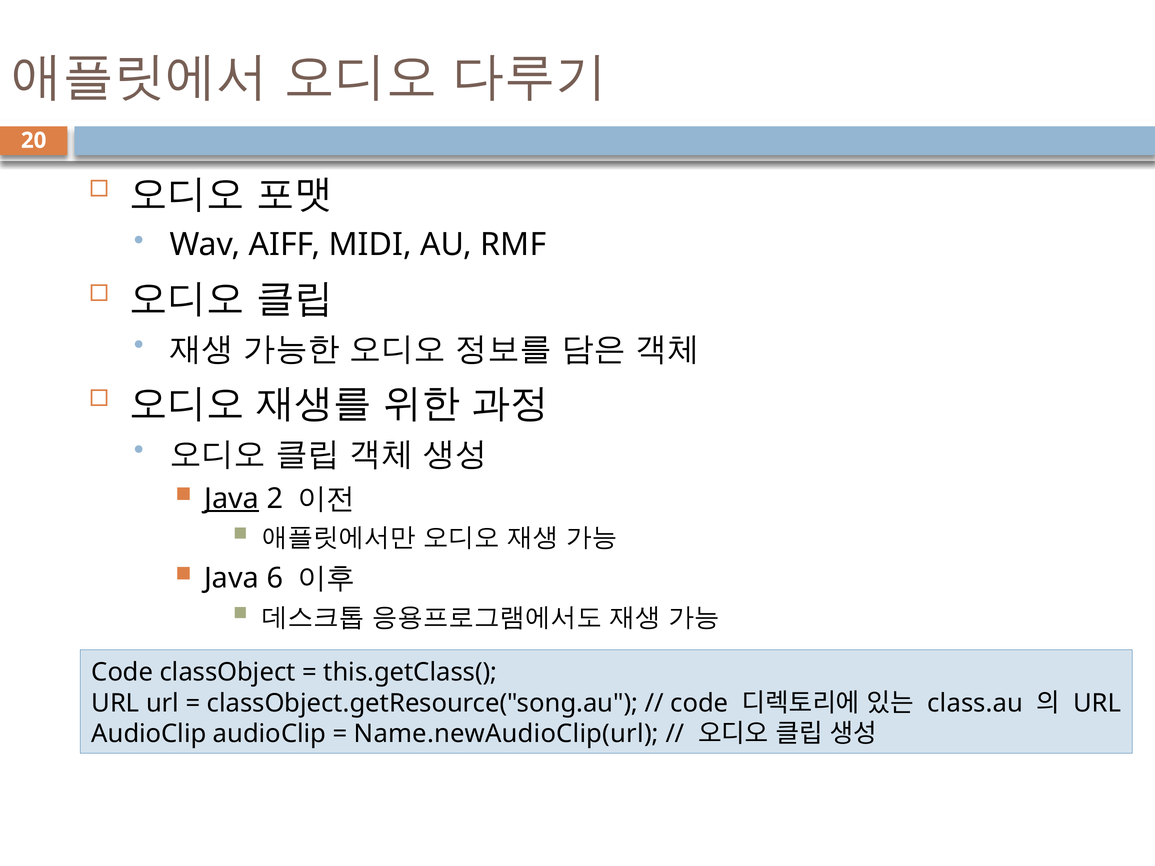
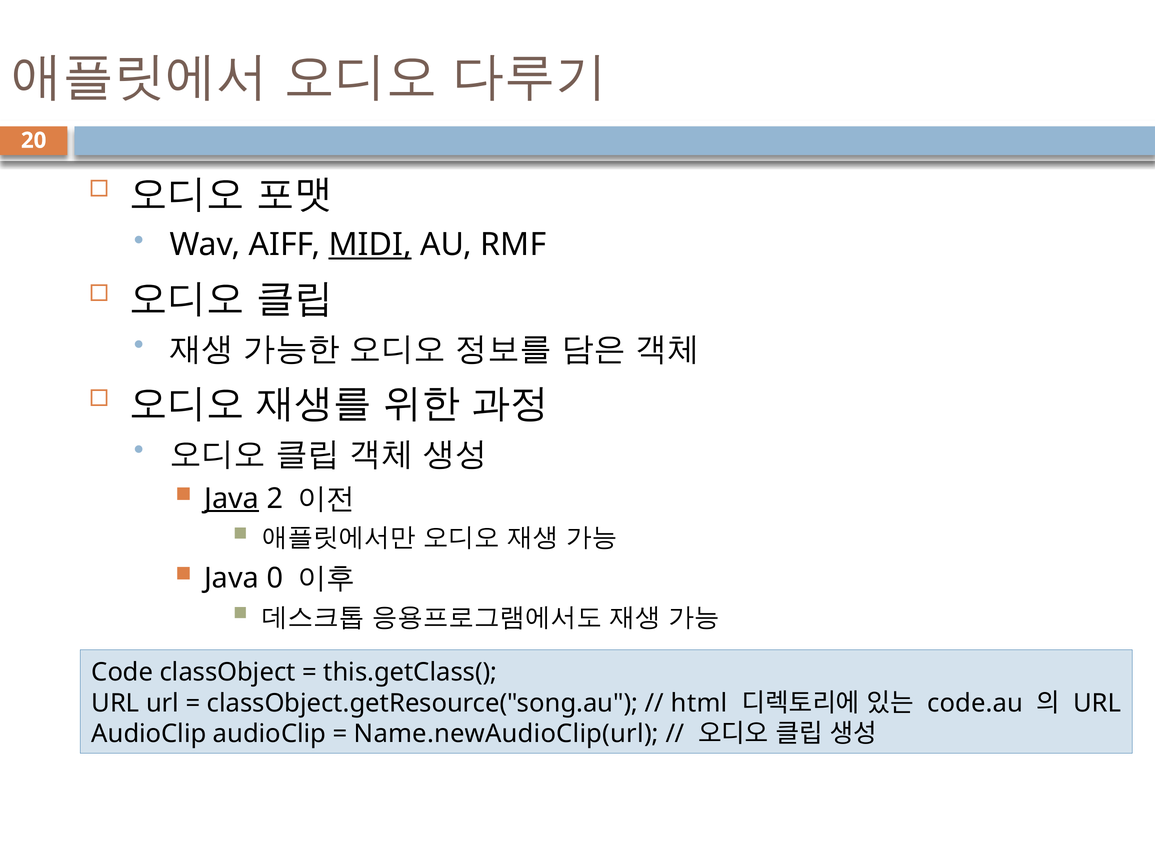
MIDI underline: none -> present (370, 245)
6: 6 -> 0 (275, 578)
code: code -> html (699, 703)
class.au: class.au -> code.au (975, 703)
